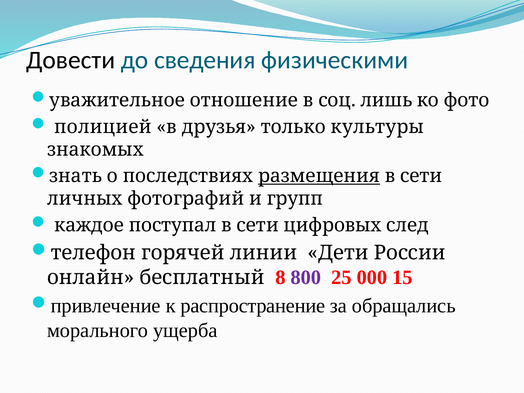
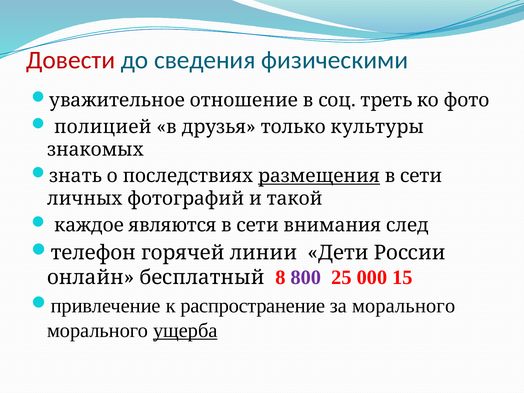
Довести colour: black -> red (71, 60)
лишь: лишь -> треть (386, 100)
групп: групп -> такой (295, 199)
поступал: поступал -> являются (173, 225)
цифровых: цифровых -> внимания (333, 225)
за обращались: обращались -> морального (404, 306)
ущерба underline: none -> present (185, 330)
